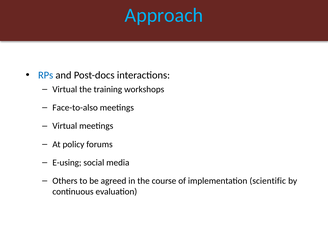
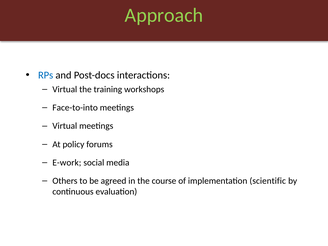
Approach colour: light blue -> light green (164, 15)
Face-to-also: Face-to-also -> Face-to-into (75, 108)
E-using: E-using -> E-work (67, 163)
